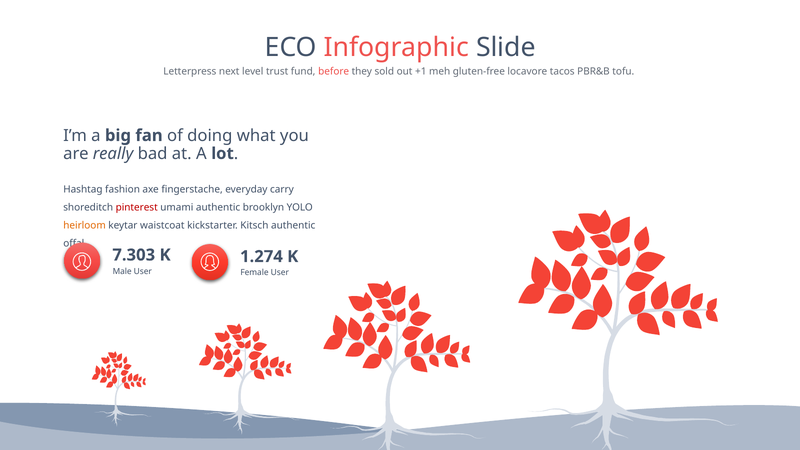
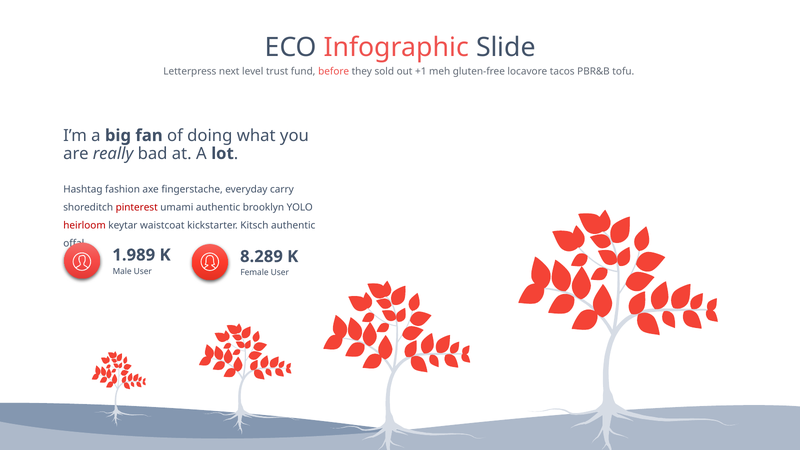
heirloom colour: orange -> red (84, 225)
7.303: 7.303 -> 1.989 (134, 255)
1.274: 1.274 -> 8.289 (261, 257)
